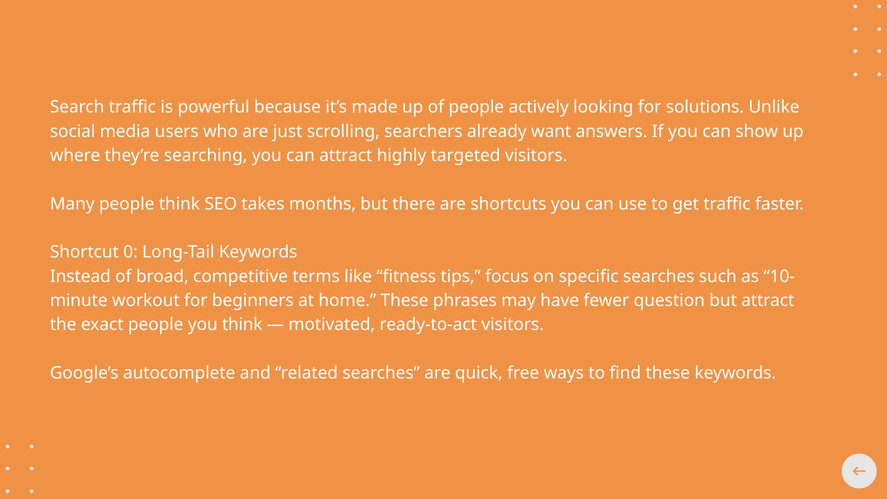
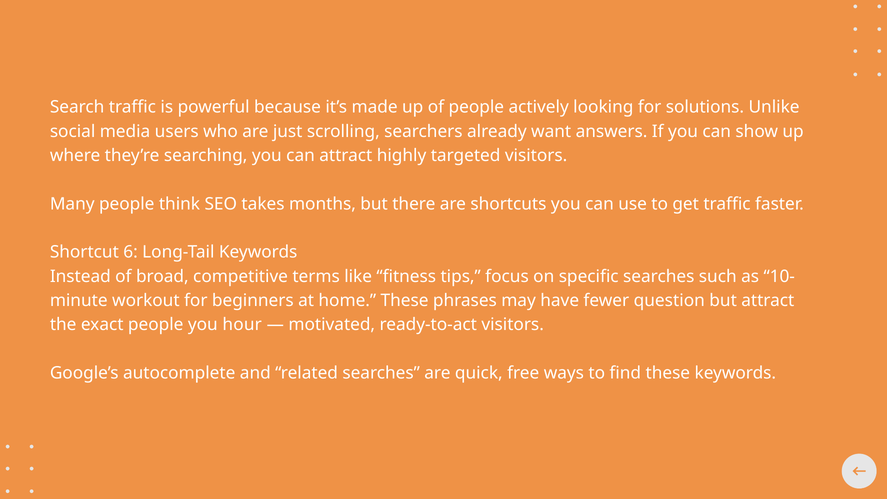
0: 0 -> 6 (131, 252)
you think: think -> hour (242, 325)
